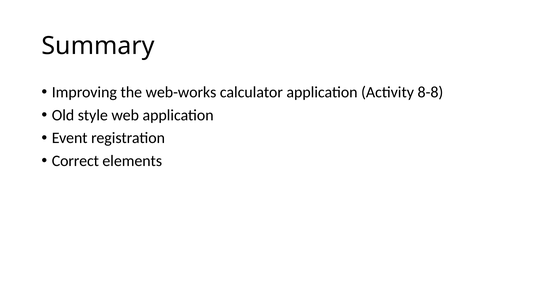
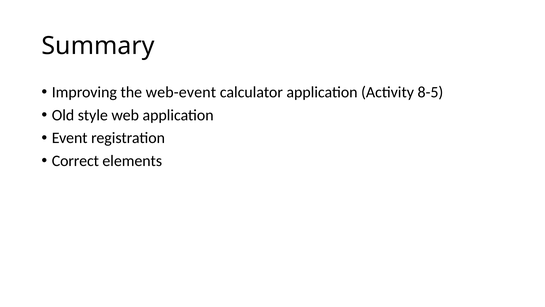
web-works: web-works -> web-event (181, 92)
8-8: 8-8 -> 8-5 (430, 92)
